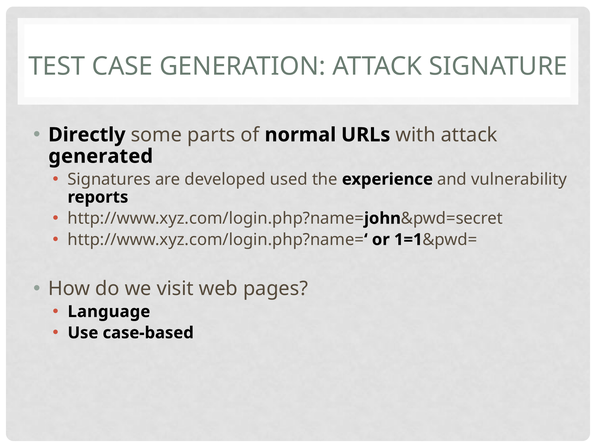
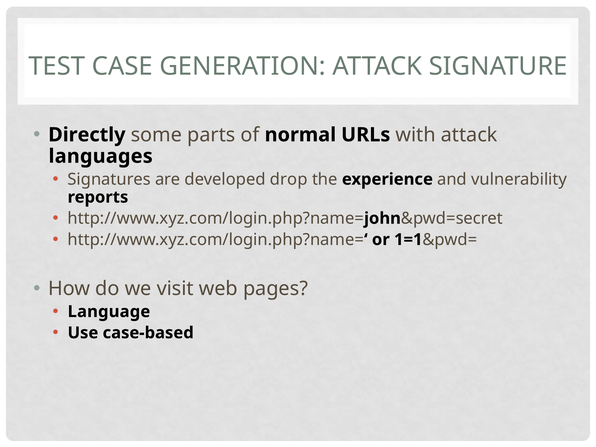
generated: generated -> languages (101, 156)
used: used -> drop (289, 179)
